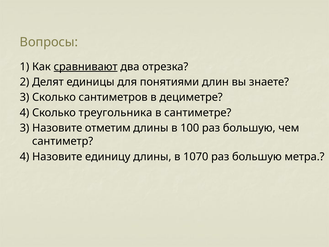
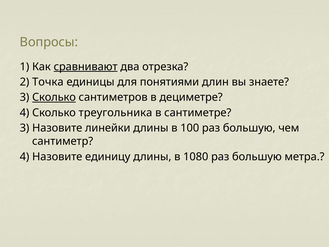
Делят: Делят -> Точка (48, 82)
Сколько underline: none -> present (54, 97)
отметим: отметим -> линейки (108, 128)
1070: 1070 -> 1080 (196, 156)
